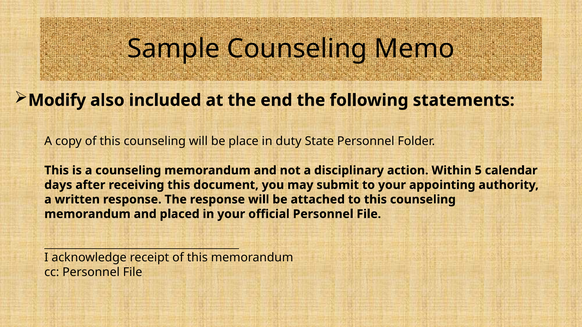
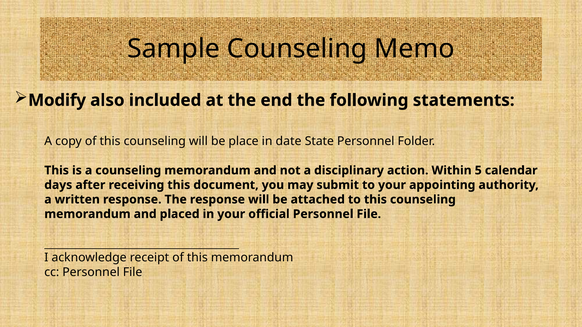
duty: duty -> date (289, 141)
